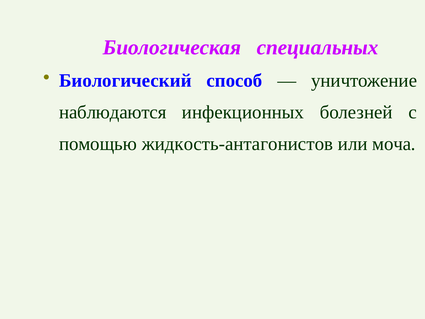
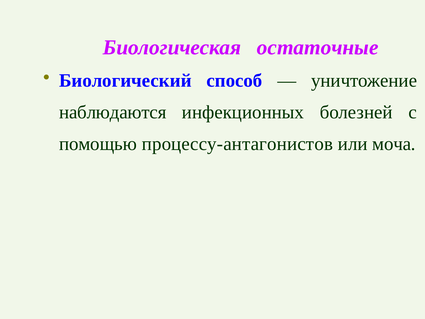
специальных: специальных -> остаточные (318, 48)
жидкость-антагонистов: жидкость-антагонистов -> процессу-антагонистов (237, 144)
